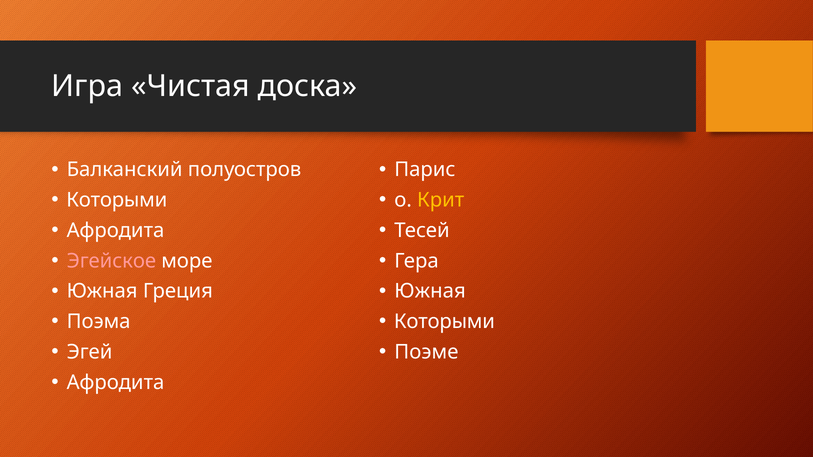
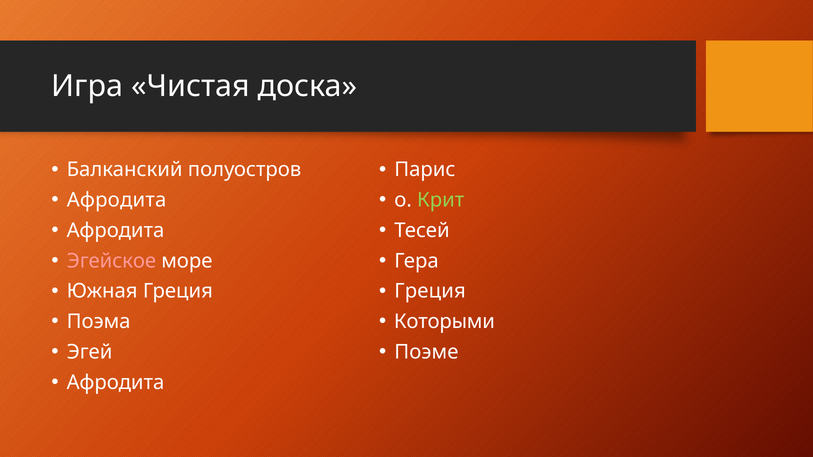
Которыми: Которыми -> Афродита (117, 200)
Крит colour: yellow -> light green (441, 200)
Южная: Южная -> Греция (430, 291)
